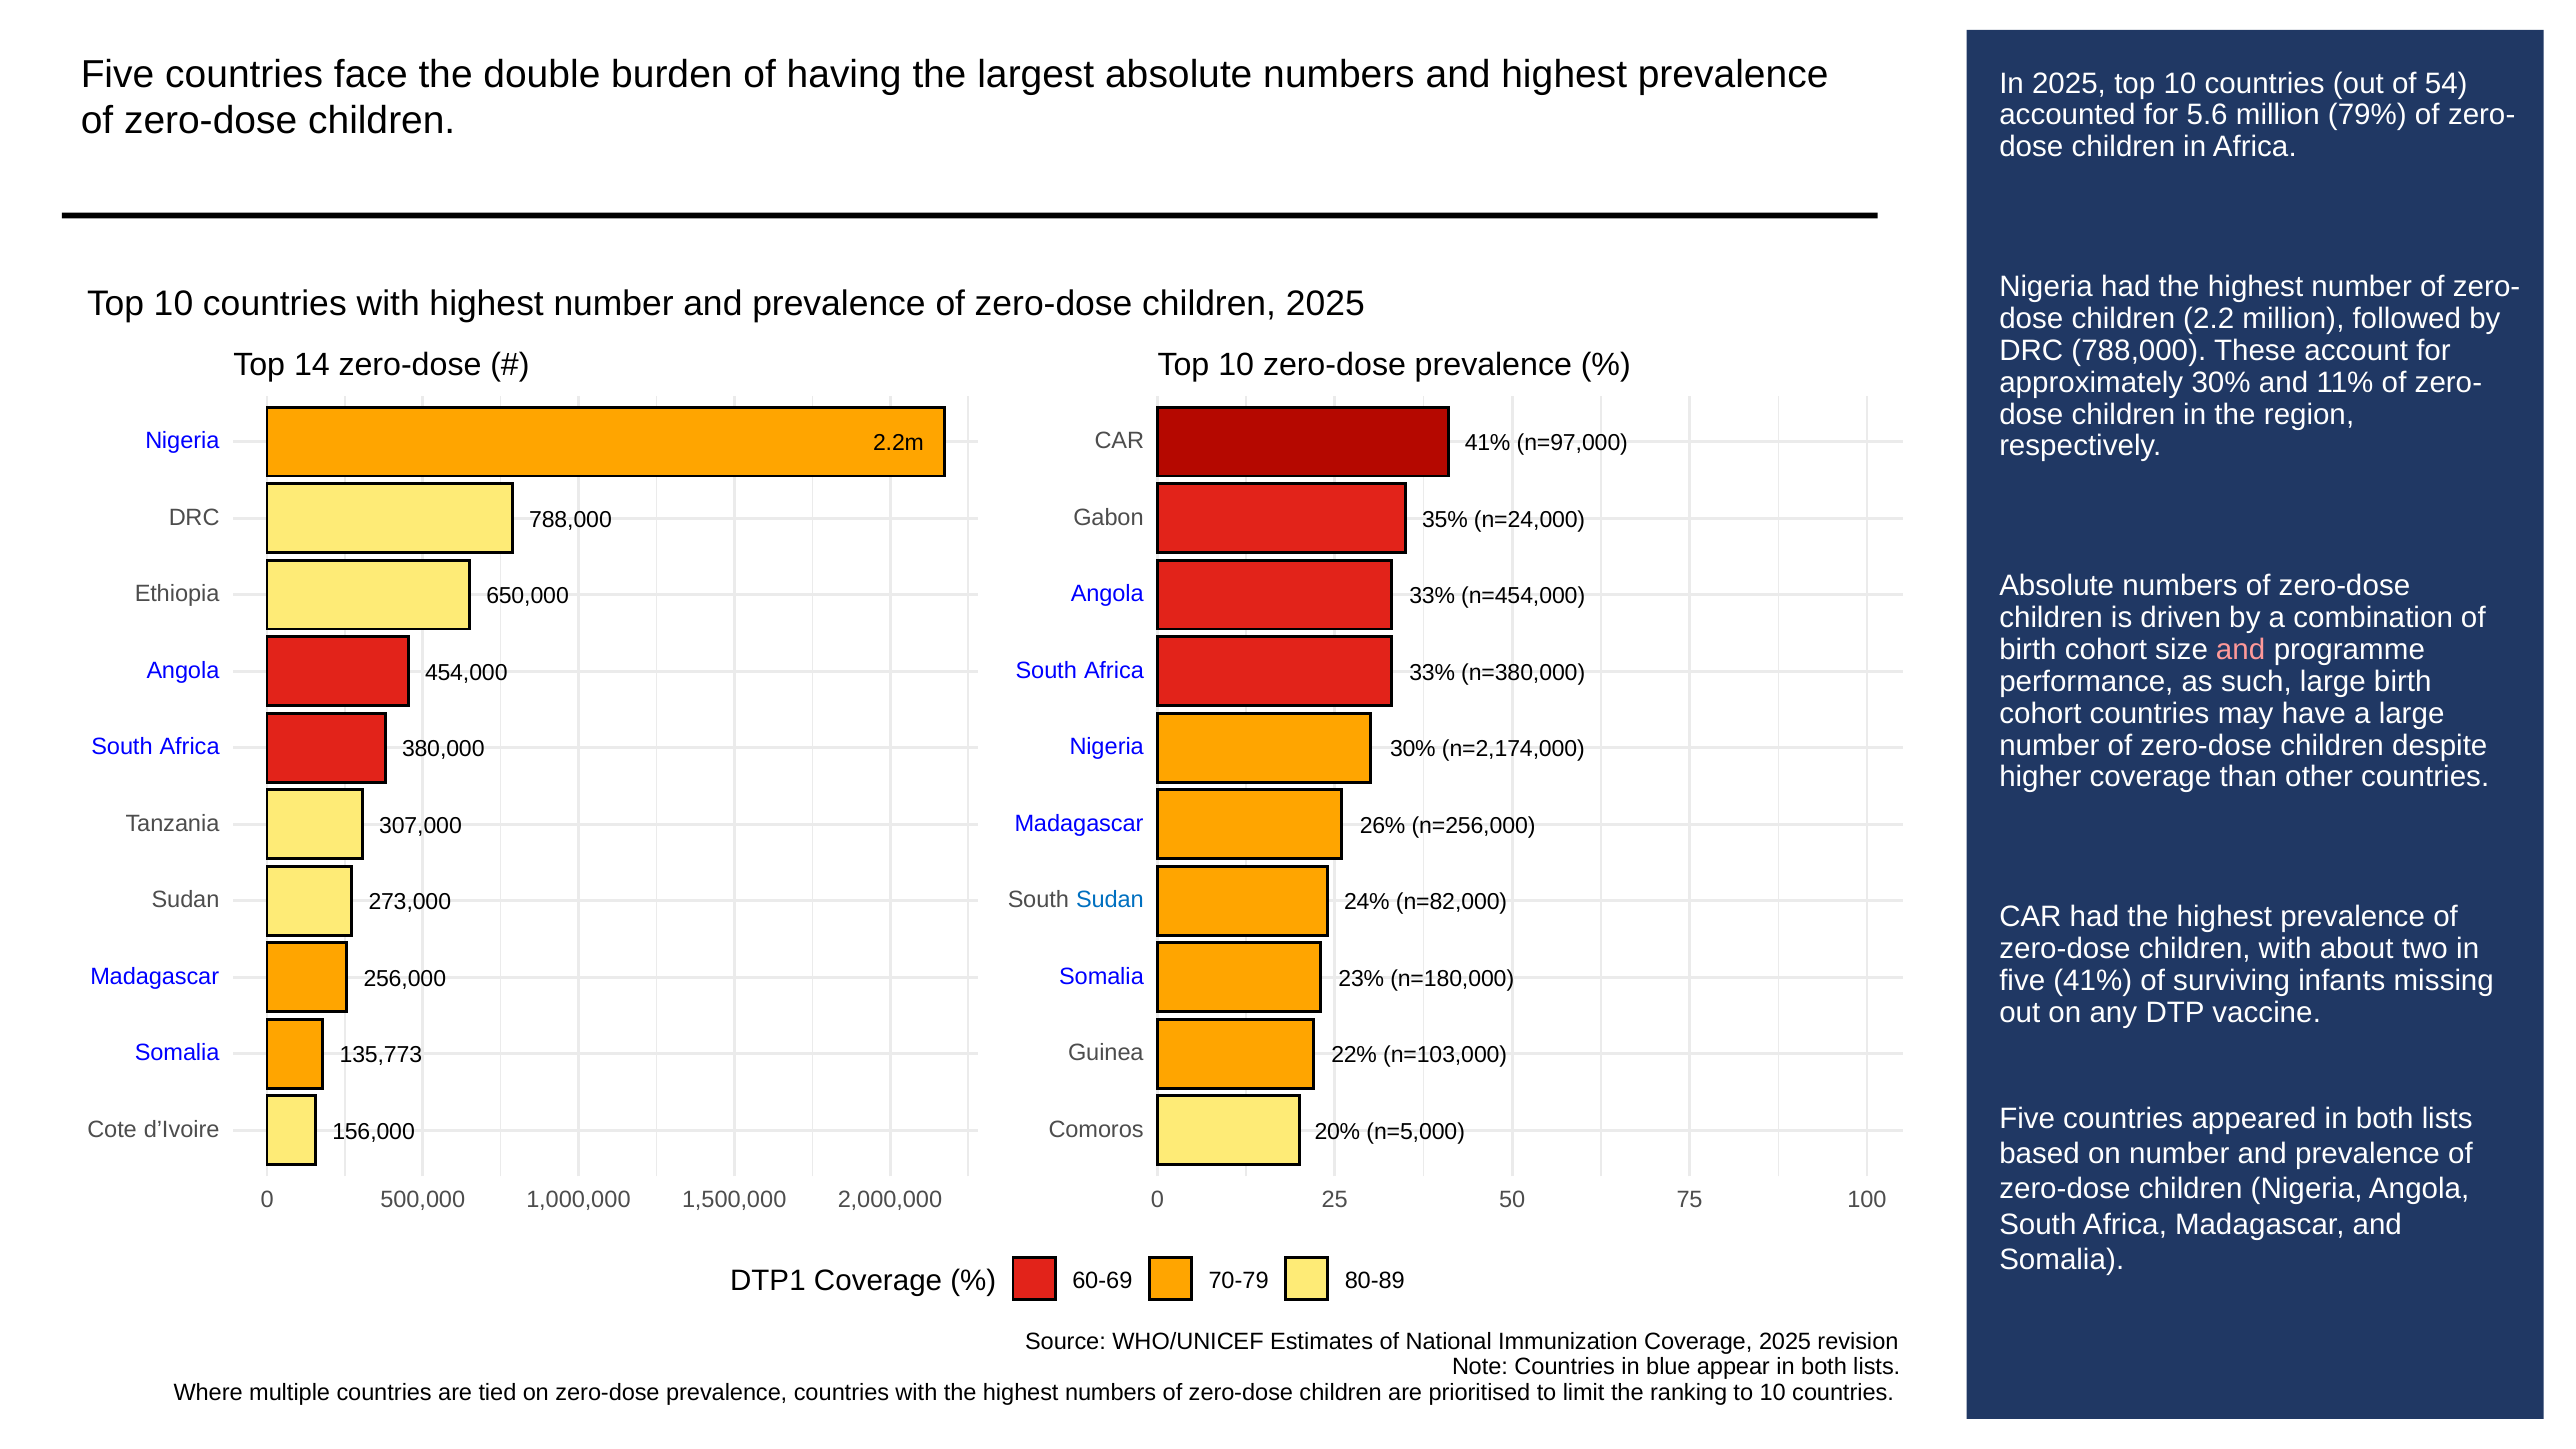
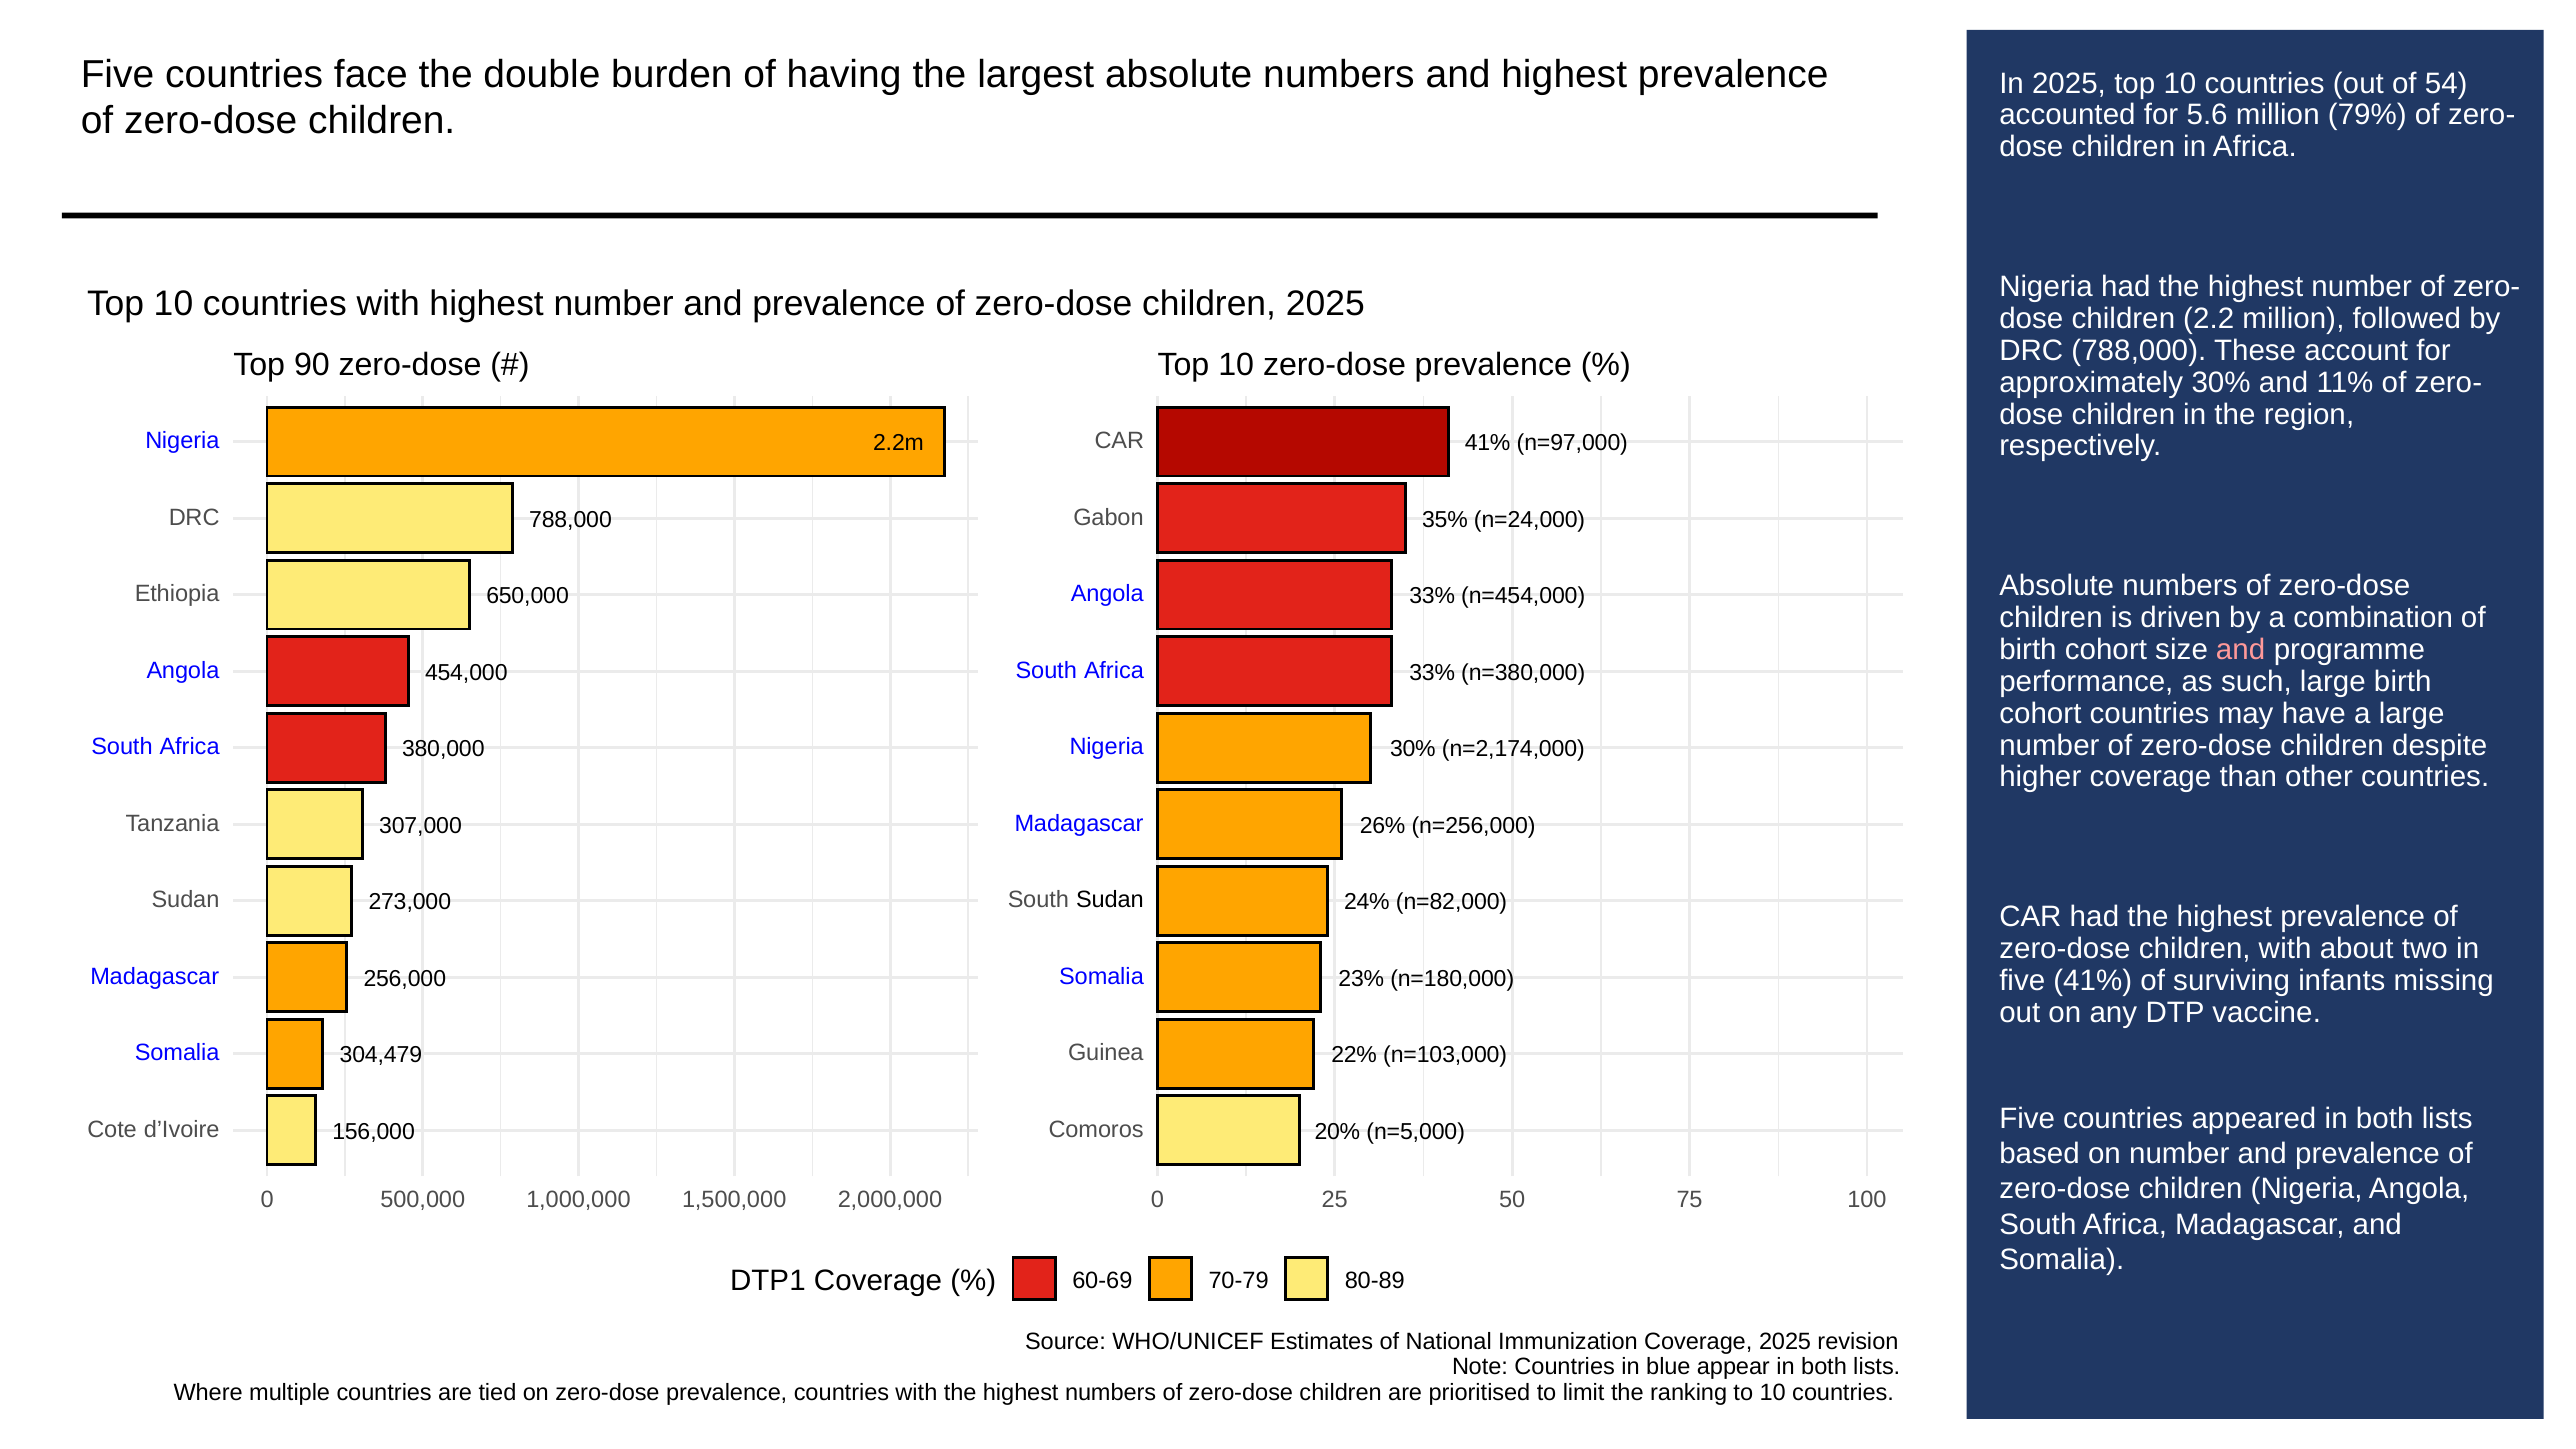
14: 14 -> 90 (312, 365)
Sudan colour: blue -> black (1110, 900)
135,773: 135,773 -> 304,479 (381, 1055)
